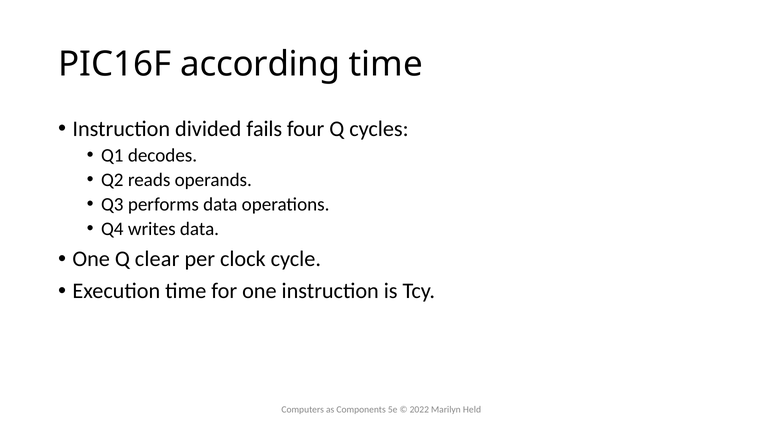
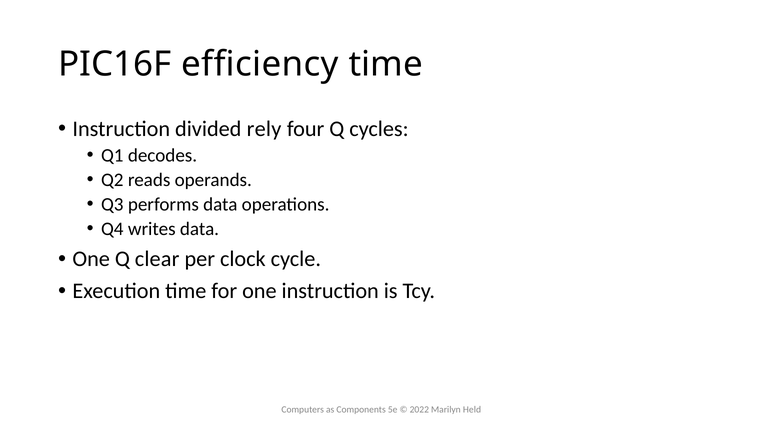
according: according -> efficiency (260, 64)
fails: fails -> rely (264, 129)
